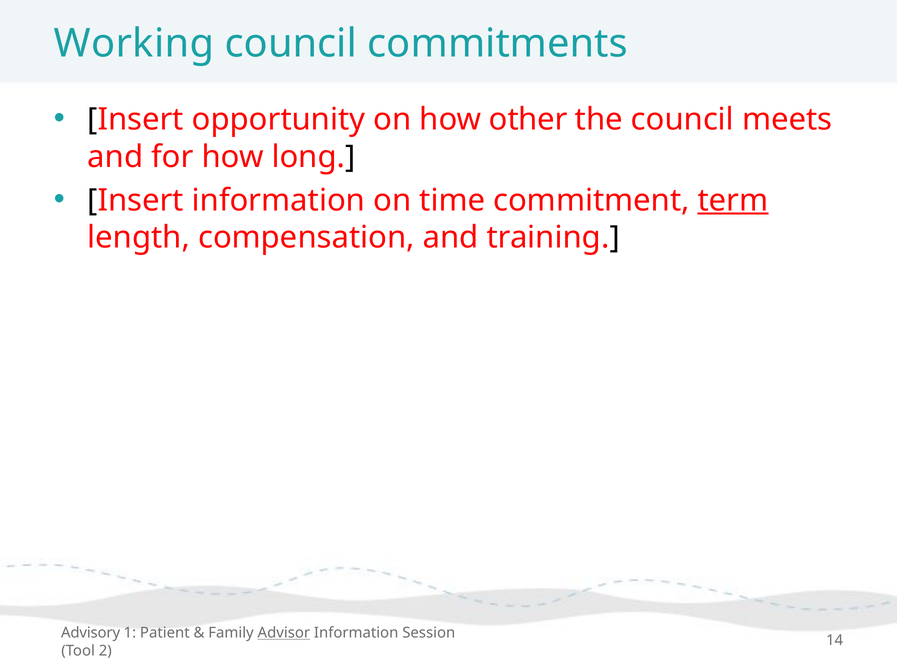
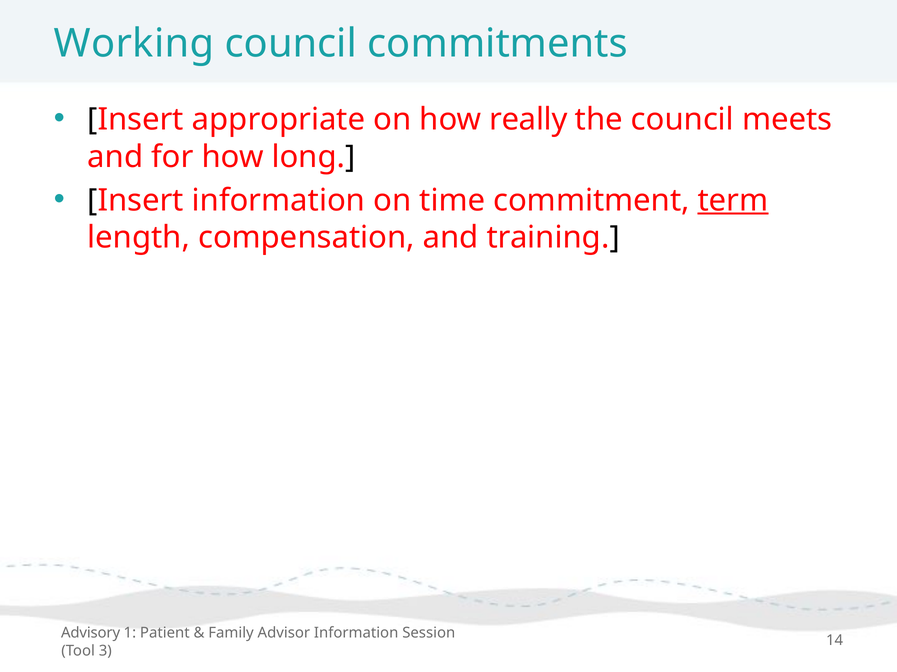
opportunity: opportunity -> appropriate (279, 120)
other: other -> really (528, 120)
Advisor underline: present -> none (284, 633)
2: 2 -> 3 (105, 651)
